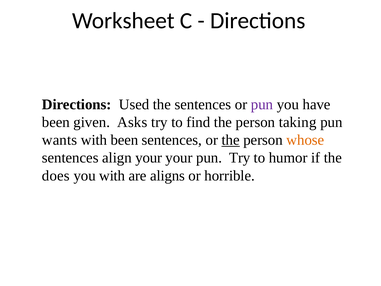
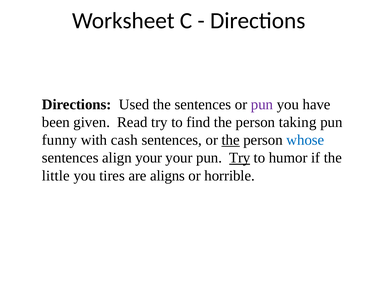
Asks: Asks -> Read (132, 122)
wants: wants -> funny (59, 140)
with been: been -> cash (124, 140)
whose colour: orange -> blue (305, 140)
Try underline: none -> present (240, 158)
does: does -> little (56, 175)
you with: with -> tires (112, 175)
